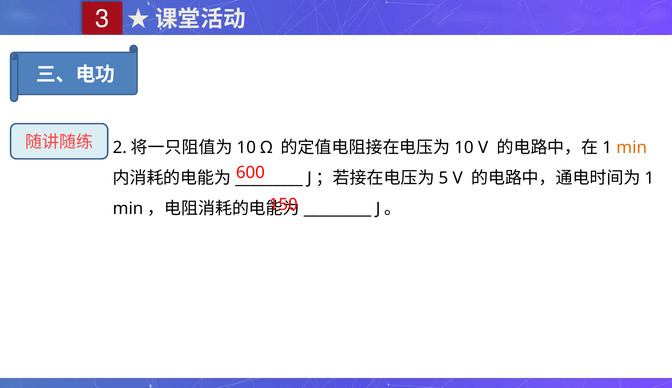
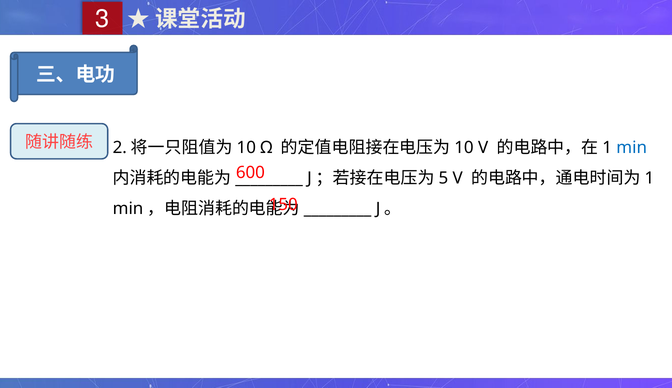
min colour: orange -> blue (632, 148)
